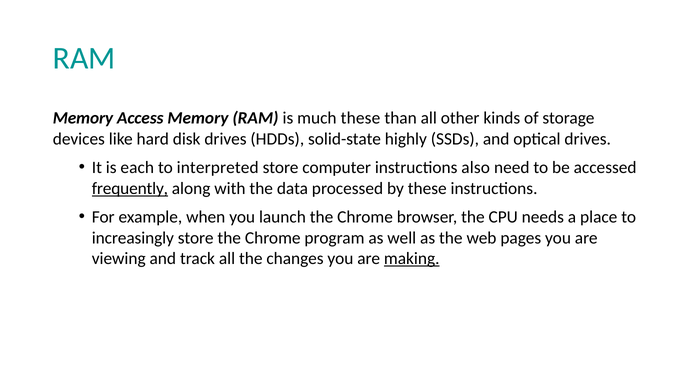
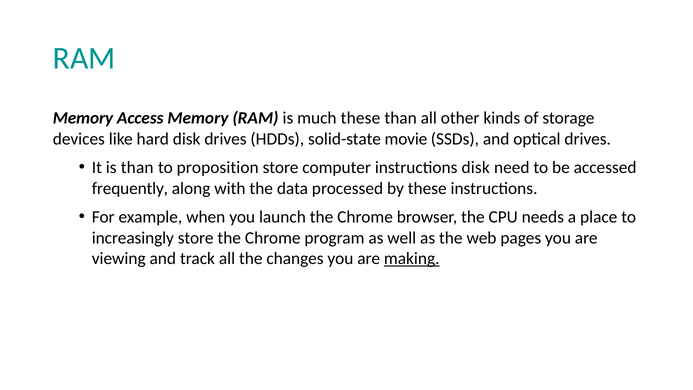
highly: highly -> movie (406, 139)
is each: each -> than (137, 167)
interpreted: interpreted -> proposition (218, 167)
instructions also: also -> disk (476, 167)
frequently underline: present -> none (130, 188)
